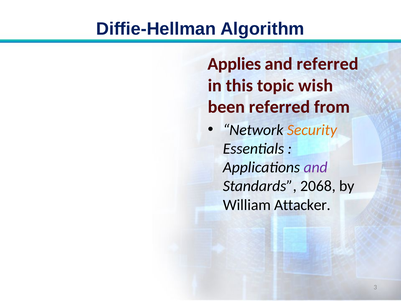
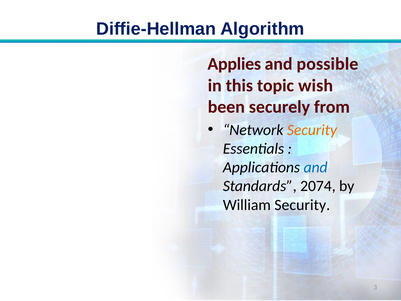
and referred: referred -> possible (327, 64)
been referred: referred -> securely (279, 107)
and colour: purple -> blue (316, 167)
2068: 2068 -> 2074 (318, 186)
William Attacker: Attacker -> Security (302, 205)
